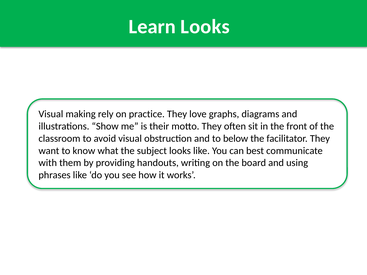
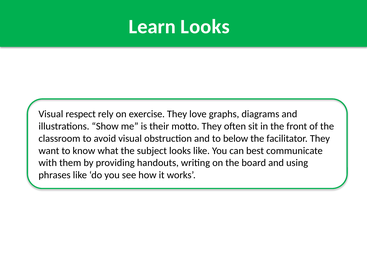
making: making -> respect (81, 114)
practice: practice -> exercise (147, 114)
